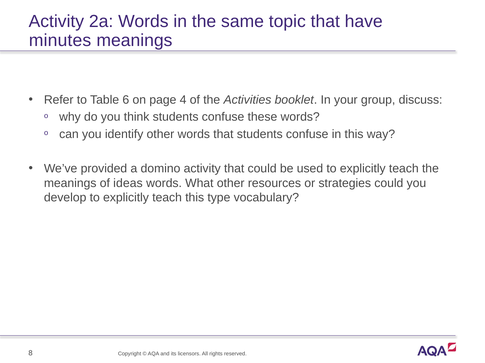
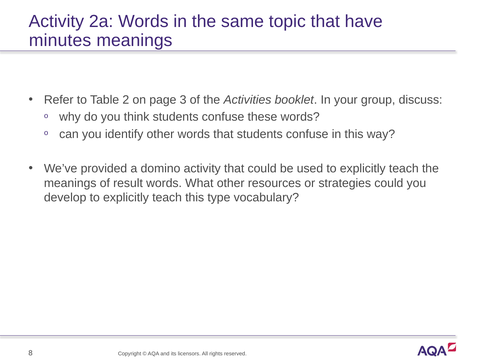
6: 6 -> 2 (126, 100)
4: 4 -> 3 (183, 100)
ideas: ideas -> result (128, 183)
